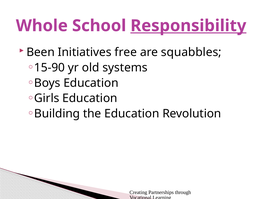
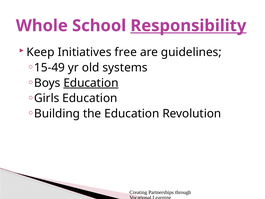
Been: Been -> Keep (41, 52)
squabbles: squabbles -> guidelines (191, 52)
15-90: 15-90 -> 15-49 (50, 67)
Education underline: none -> present (91, 83)
